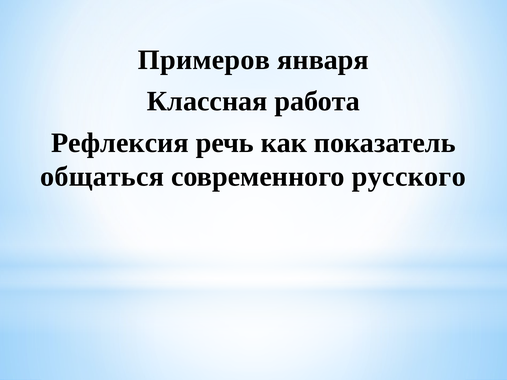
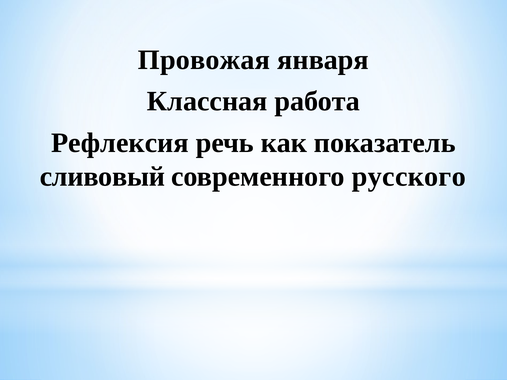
Примеров: Примеров -> Провожая (204, 60)
общаться: общаться -> сливовый (102, 177)
